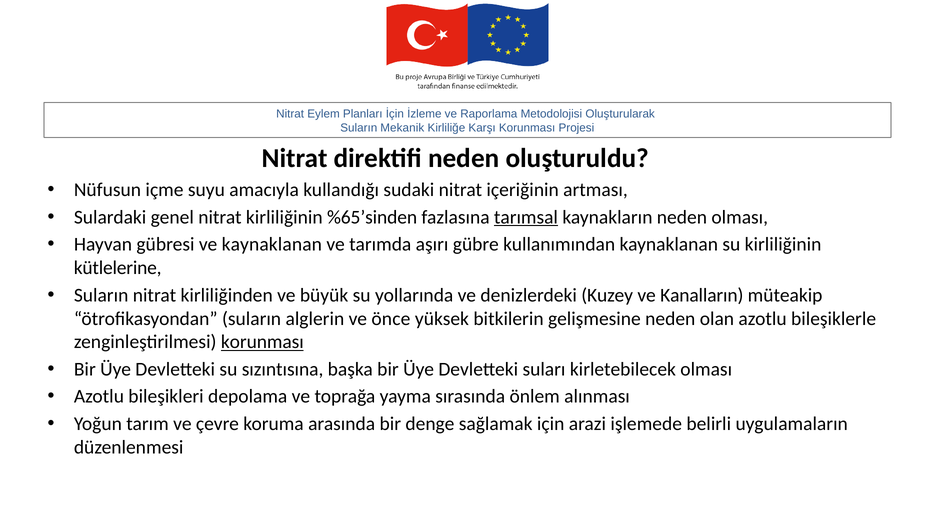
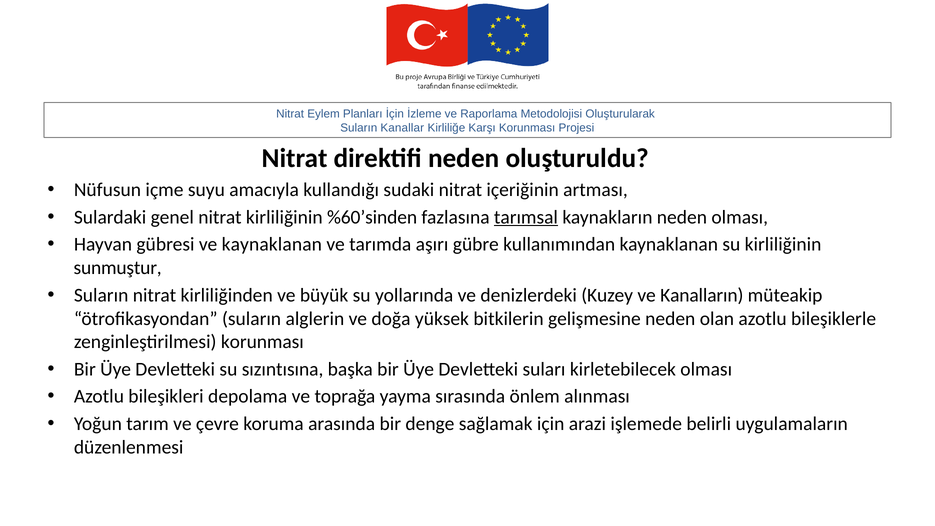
Mekanik: Mekanik -> Kanallar (402, 128)
%65’sinden: %65’sinden -> %60’sinden (372, 217)
kütlelerine: kütlelerine -> sunmuştur (118, 268)
önce: önce -> doğa (391, 319)
korunması underline: present -> none (262, 342)
